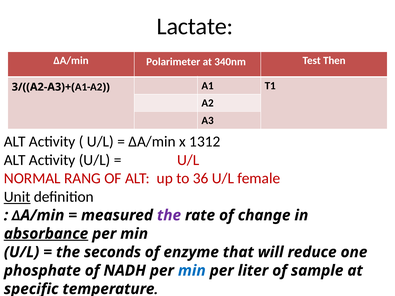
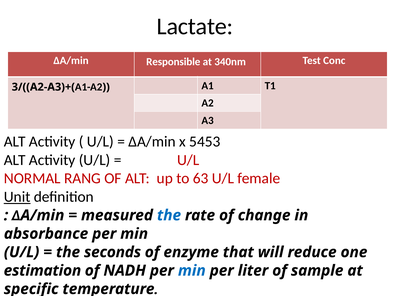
Polarimeter: Polarimeter -> Responsible (173, 62)
Then: Then -> Conc (334, 61)
1312: 1312 -> 5453 (205, 142)
36: 36 -> 63 (201, 179)
the colour: purple -> blue (169, 215)
absorbance underline: present -> none (46, 234)
phosphate: phosphate -> estimation (42, 271)
